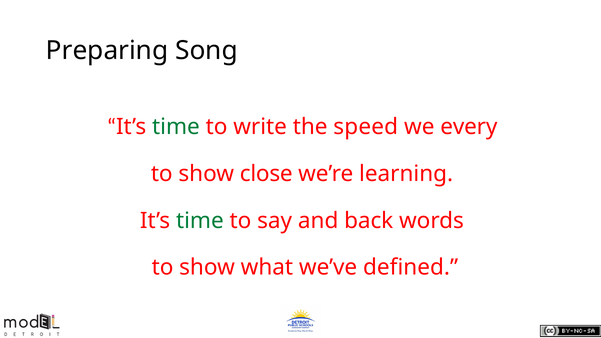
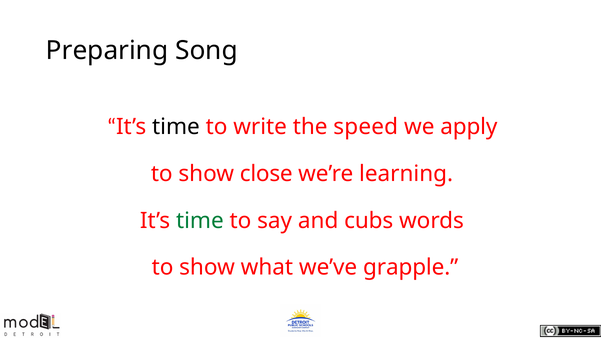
time colour: green -> black (176, 127)
every: every -> apply (469, 127)
back: back -> cubs (369, 221)
defined: defined -> grapple (411, 267)
